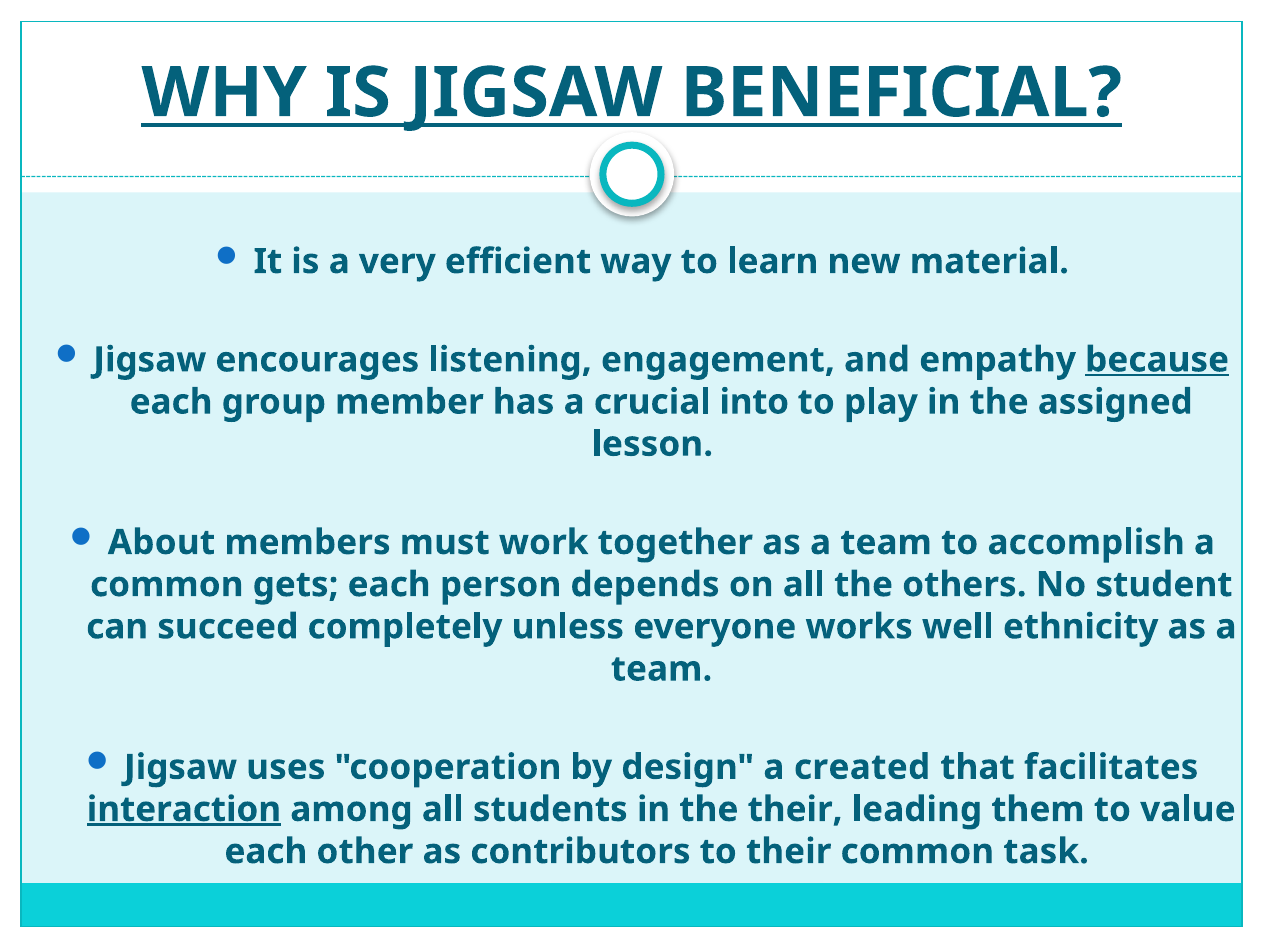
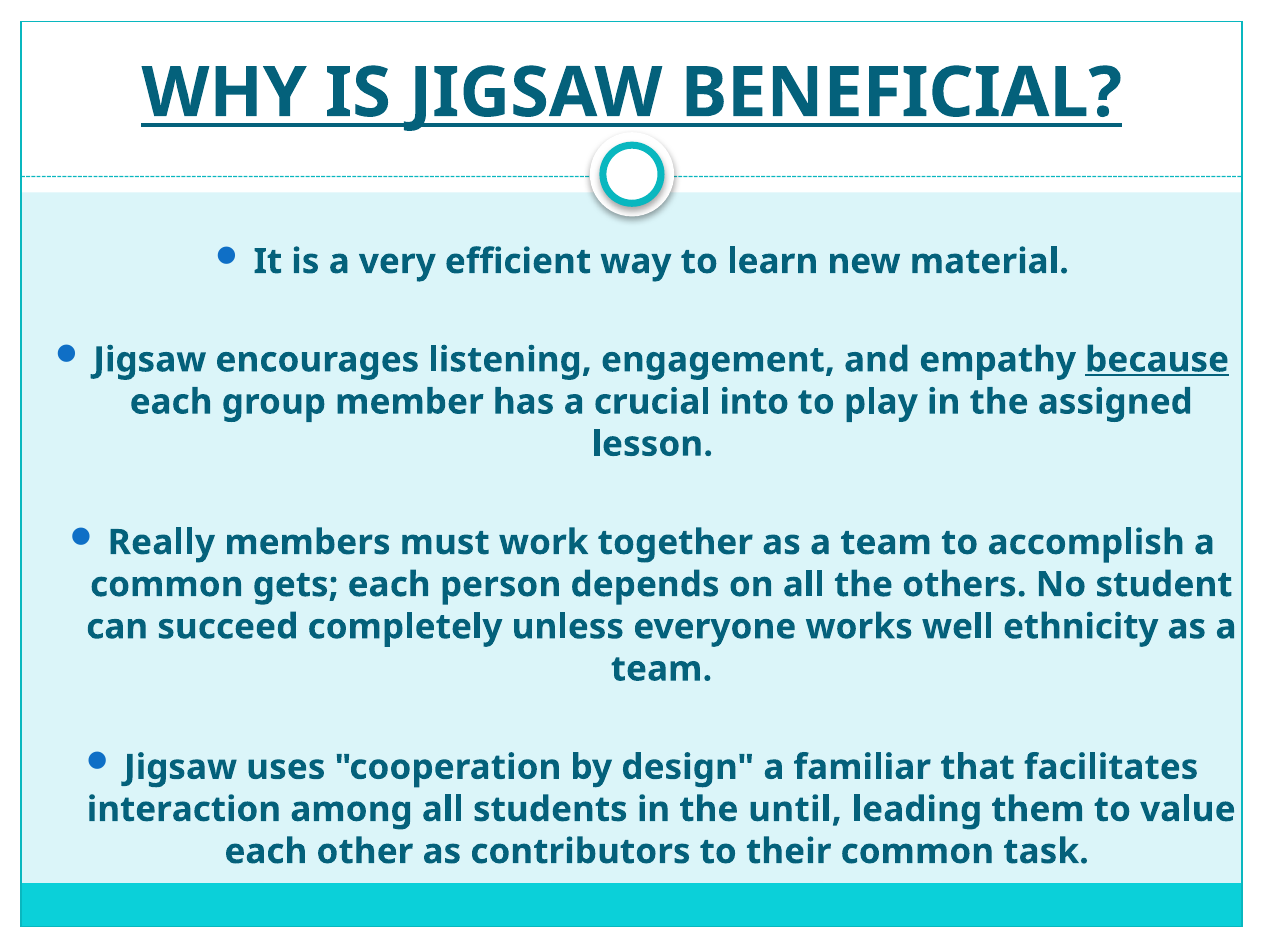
About: About -> Really (161, 542)
created: created -> familiar (862, 767)
interaction underline: present -> none (184, 809)
the their: their -> until (795, 809)
